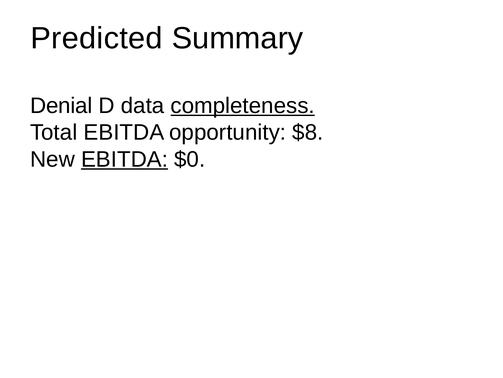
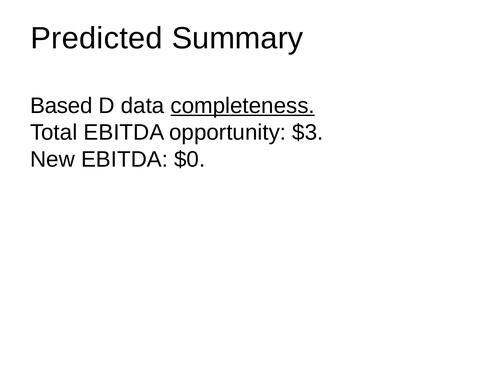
Denial: Denial -> Based (61, 105)
$8: $8 -> $3 (308, 132)
EBITDA underline: present -> none (124, 159)
